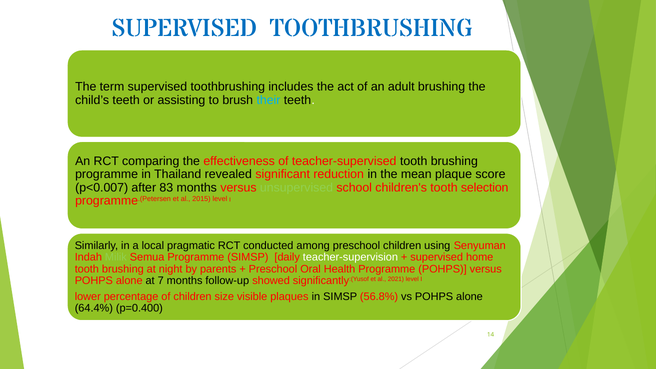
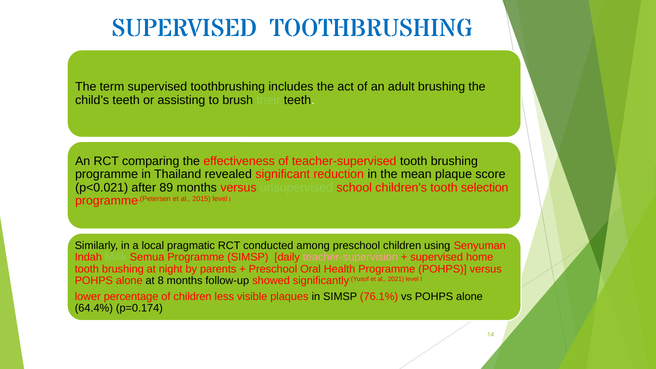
their colour: light blue -> light green (268, 100)
p<0.007: p<0.007 -> p<0.021 (102, 188)
83: 83 -> 89 (166, 188)
teacher-supervision colour: white -> pink (350, 257)
7: 7 -> 8 (161, 281)
size: size -> less (224, 296)
56.8%: 56.8% -> 76.1% (379, 296)
p=0.400: p=0.400 -> p=0.174 (139, 308)
